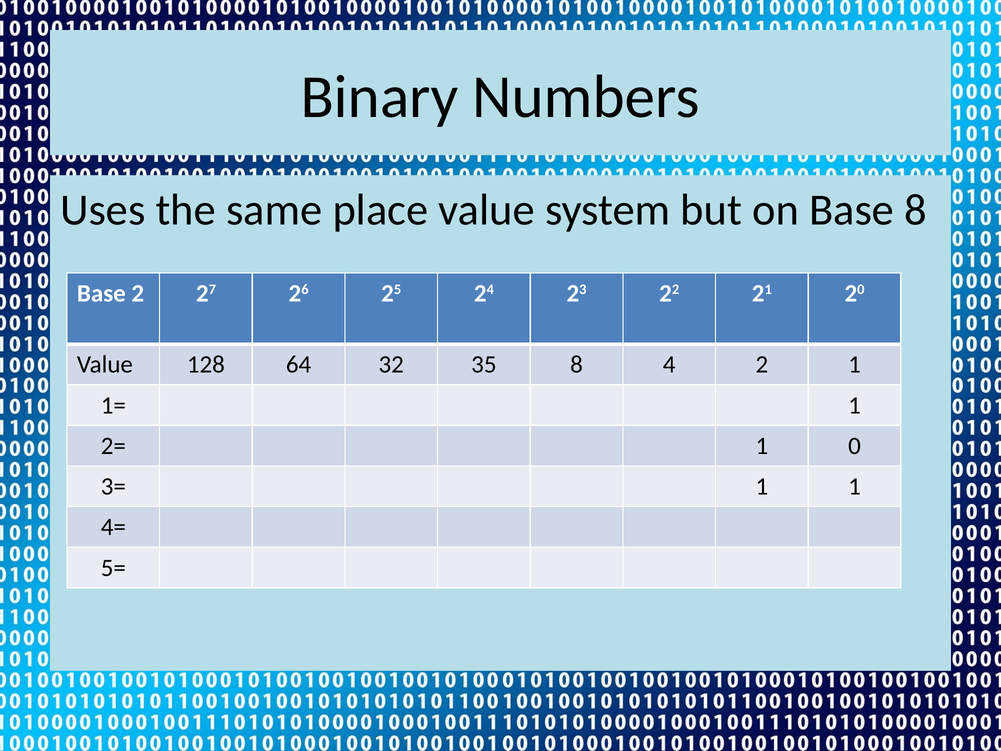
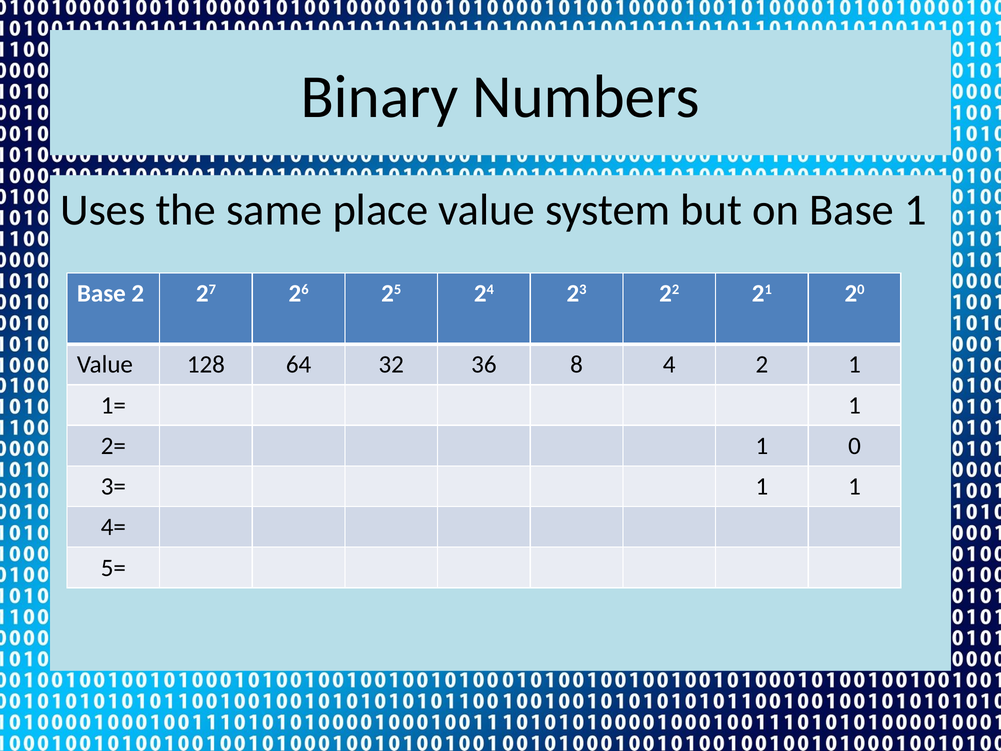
Base 8: 8 -> 1 (916, 210)
35: 35 -> 36 (484, 365)
